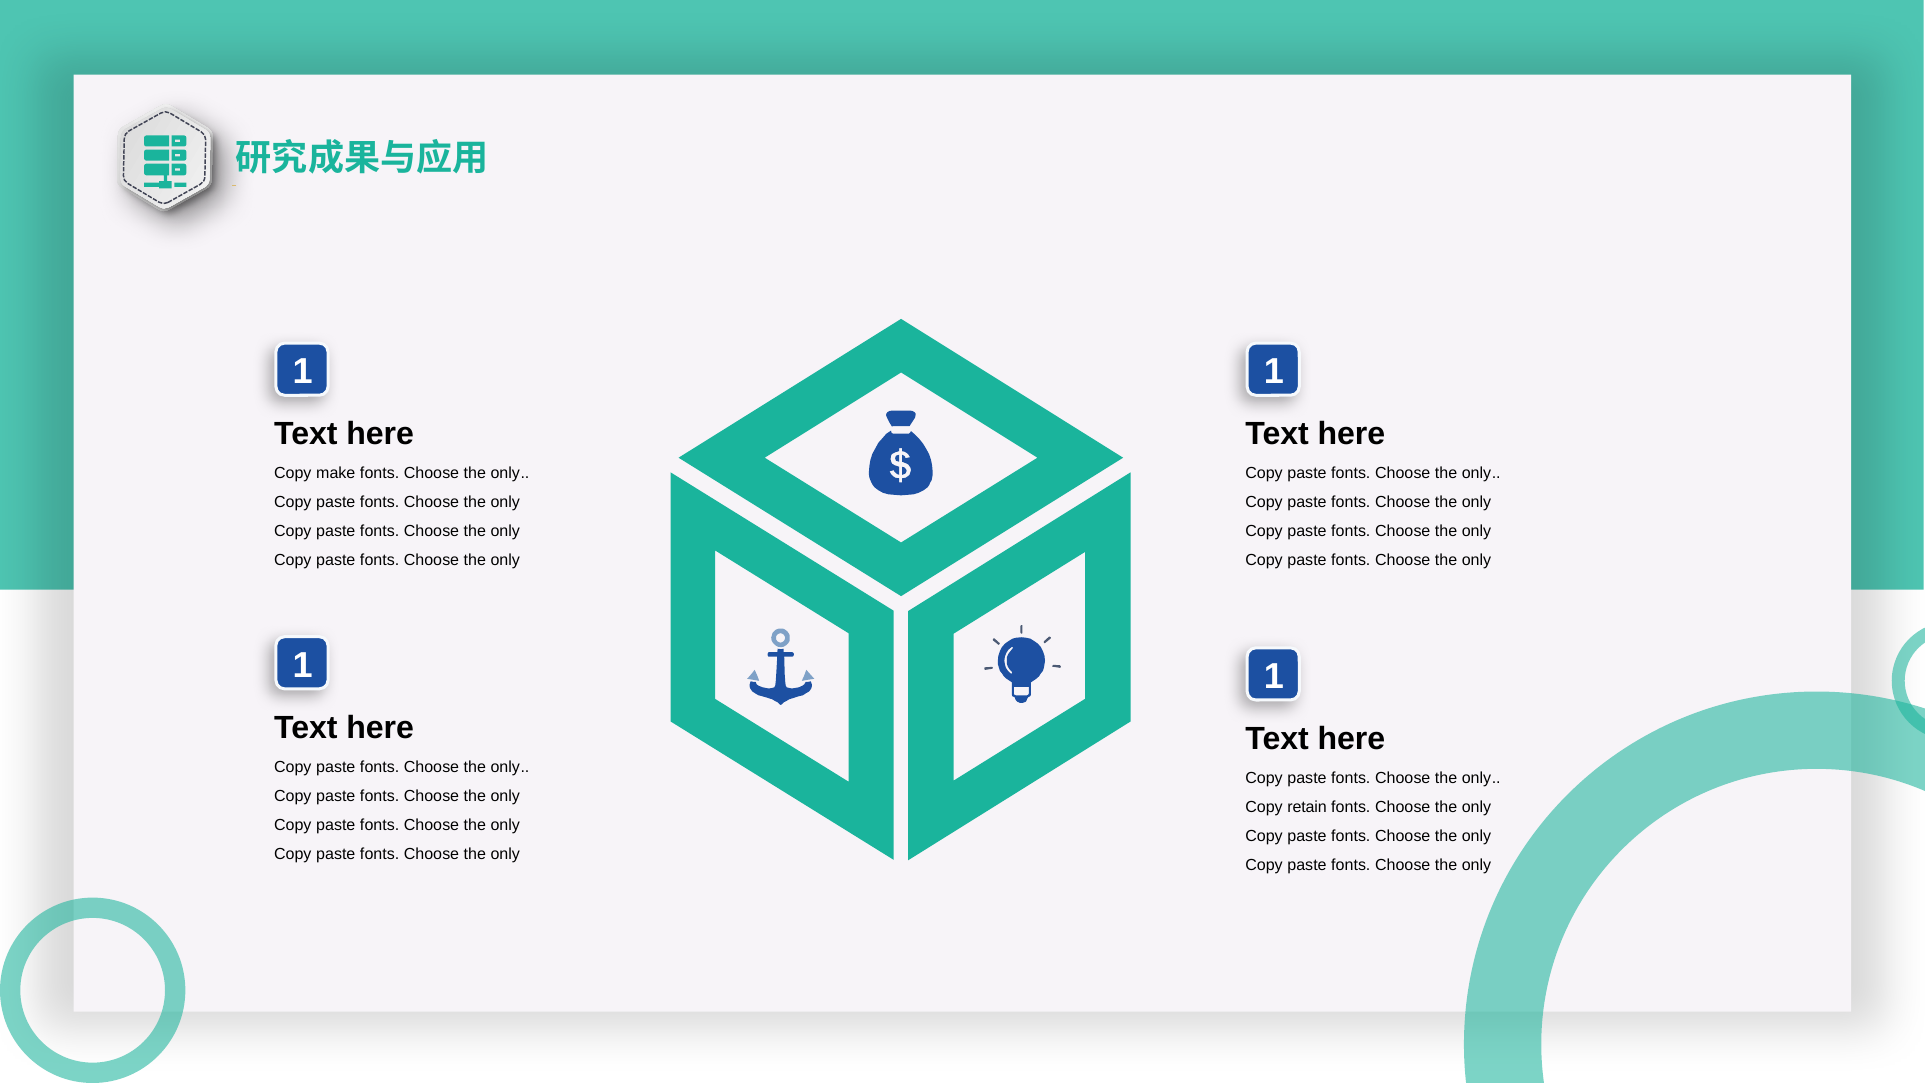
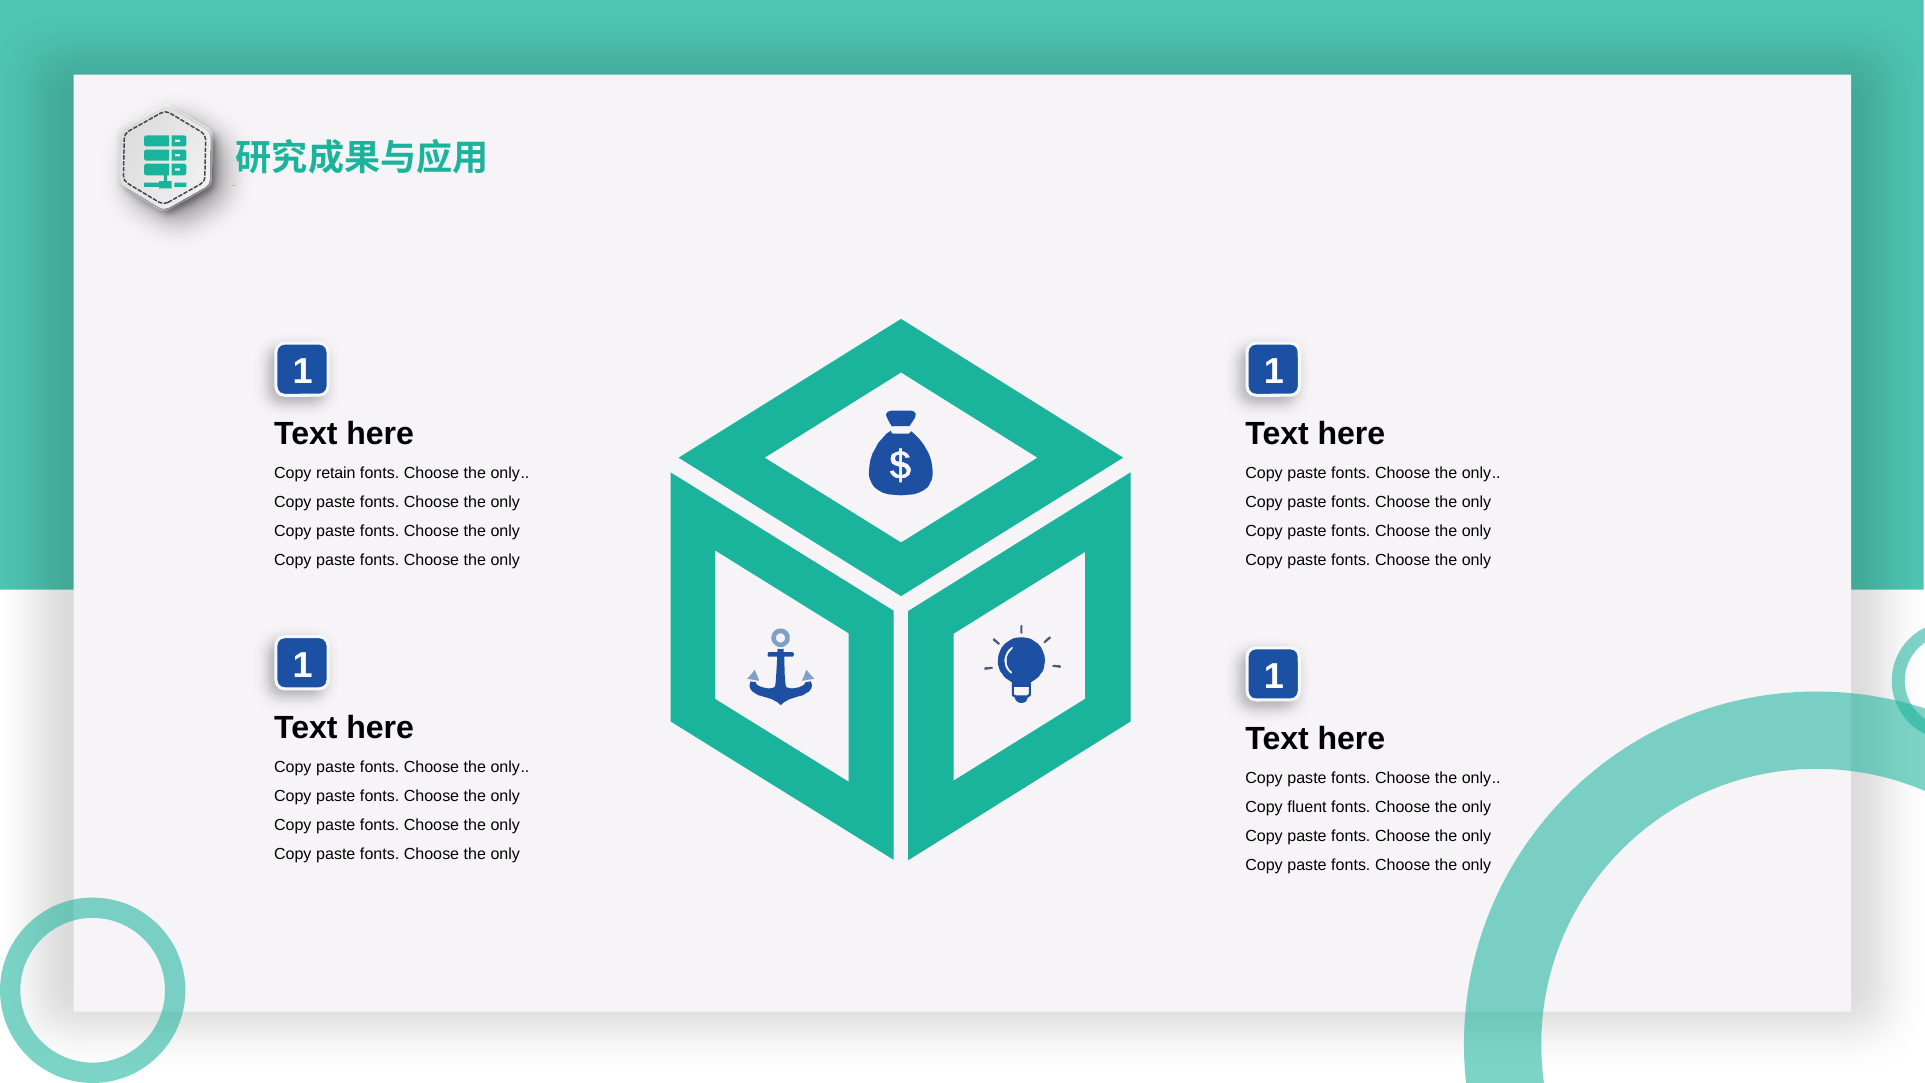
make: make -> retain (336, 474)
retain: retain -> fluent (1307, 807)
